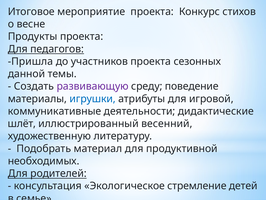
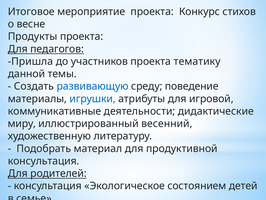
сезонных: сезонных -> тематику (197, 61)
развивающую colour: purple -> blue (93, 86)
шлёт: шлёт -> миру (22, 123)
необходимых: необходимых -> консультация (44, 161)
стремление: стремление -> состоянием (197, 186)
